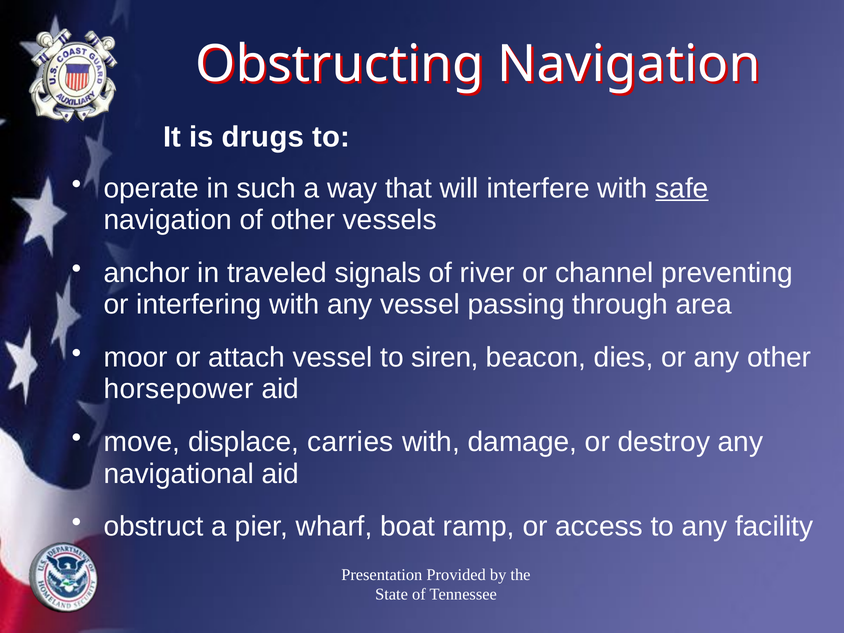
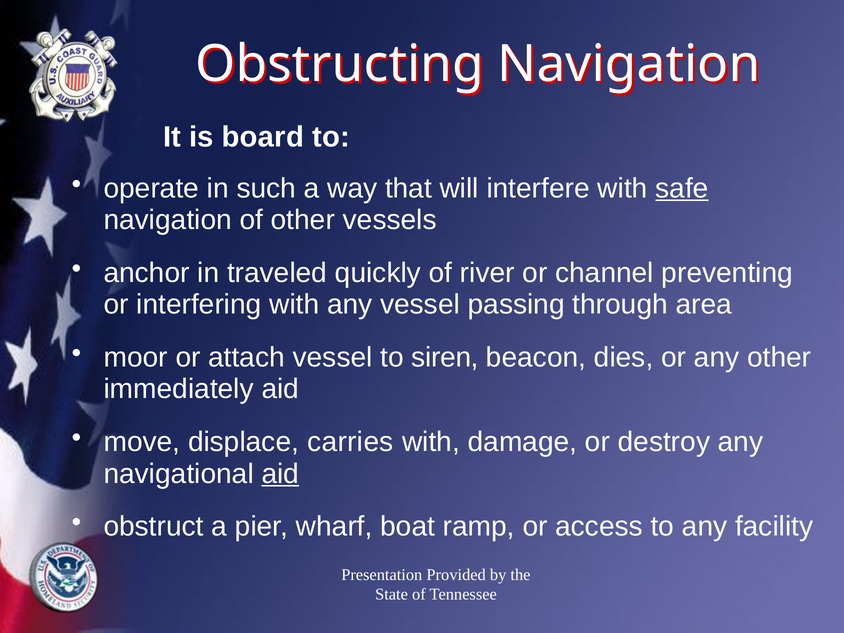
drugs: drugs -> board (263, 137)
signals: signals -> quickly (378, 273)
horsepower: horsepower -> immediately (179, 389)
aid underline: none -> present (280, 474)
